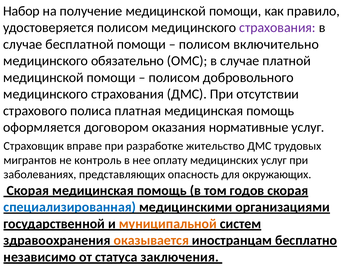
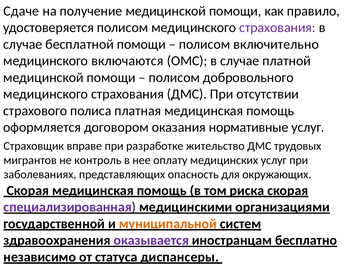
Набор: Набор -> Сдаче (21, 11)
обязательно: обязательно -> включаются (127, 61)
годов: годов -> риска (247, 191)
специализированная colour: blue -> purple (70, 207)
оказывается colour: orange -> purple (151, 240)
заключения: заключения -> диспансеры (180, 257)
